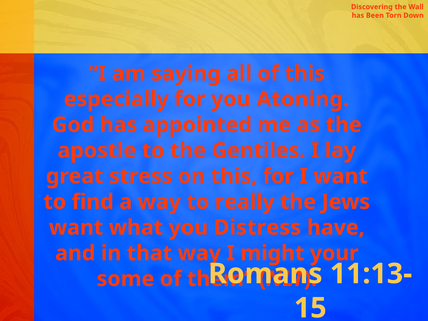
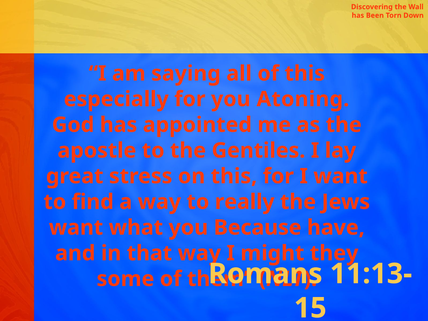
Distress: Distress -> Because (258, 228)
your: your -> they (334, 253)
